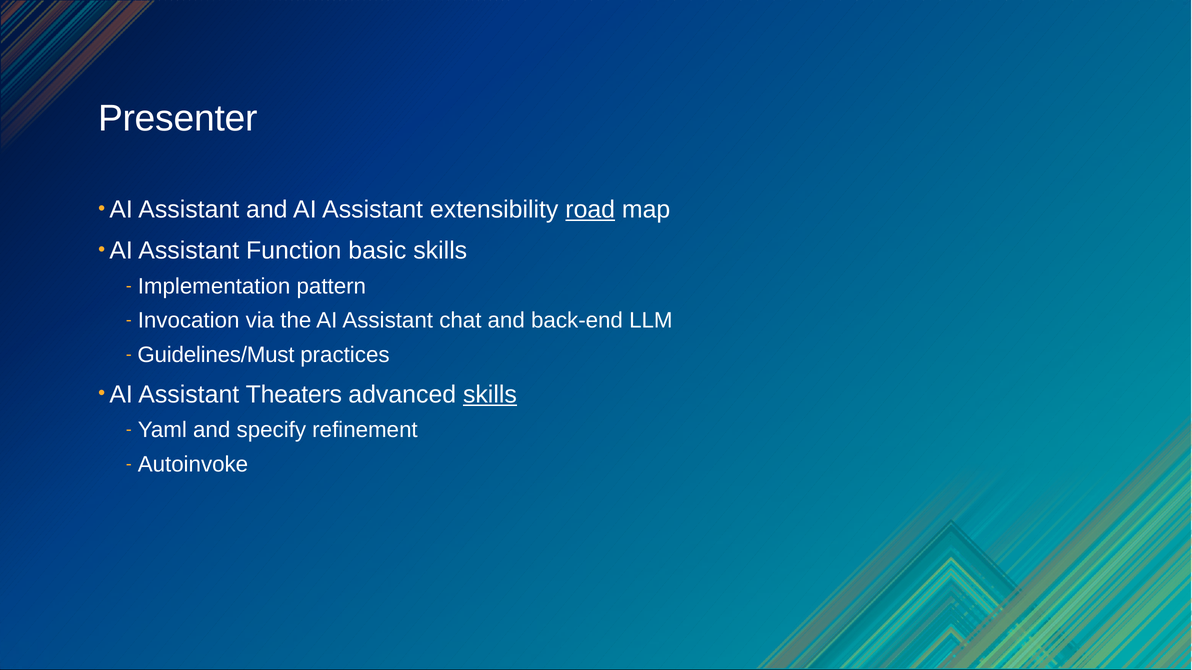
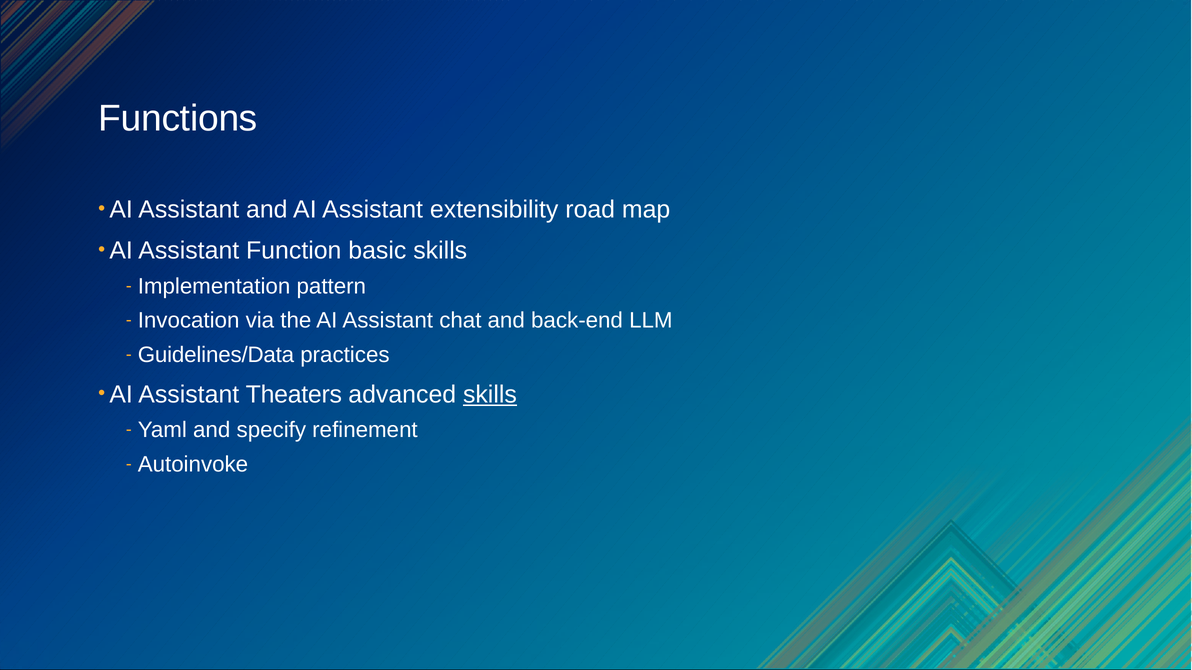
Presenter: Presenter -> Functions (178, 119)
road underline: present -> none (590, 210)
Guidelines/Must: Guidelines/Must -> Guidelines/Data (216, 355)
